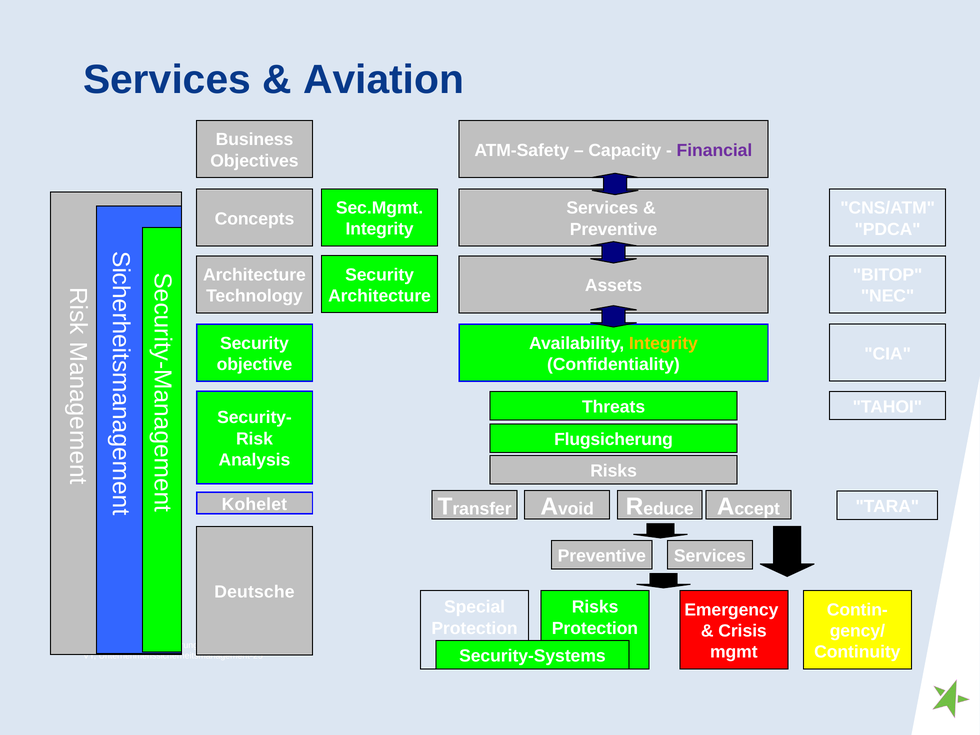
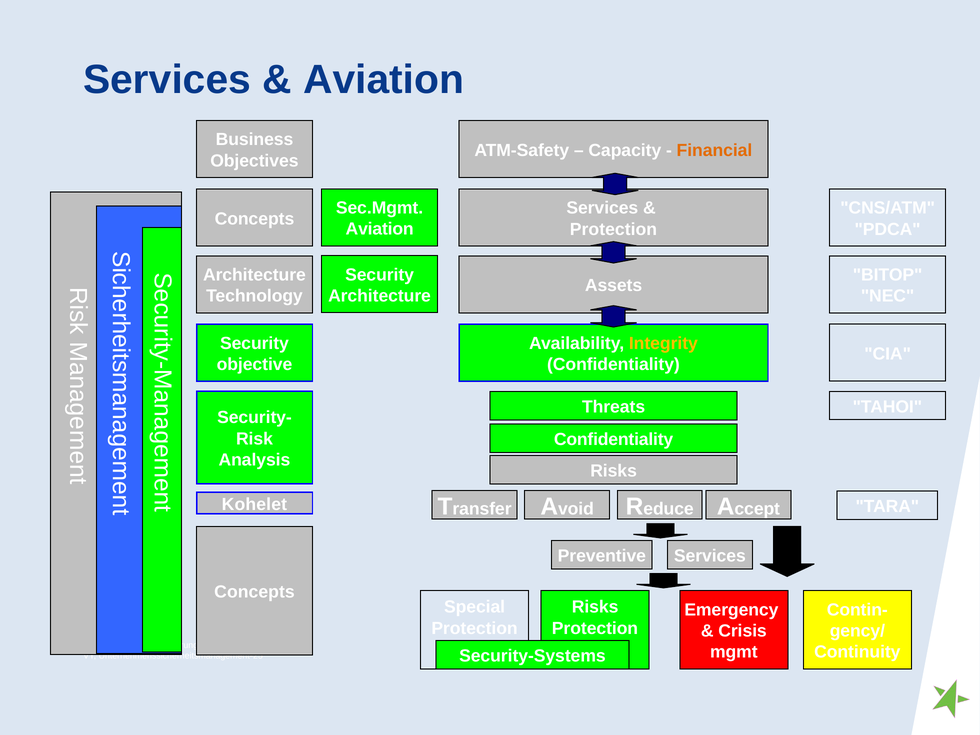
Financial colour: purple -> orange (714, 150)
Integrity: Integrity -> Aviation (380, 229)
Preventive: Preventive -> Protection (613, 229)
Flugsicherung: Flugsicherung -> Confidentiality (614, 440)
Deutsche: Deutsche -> Concepts (254, 592)
